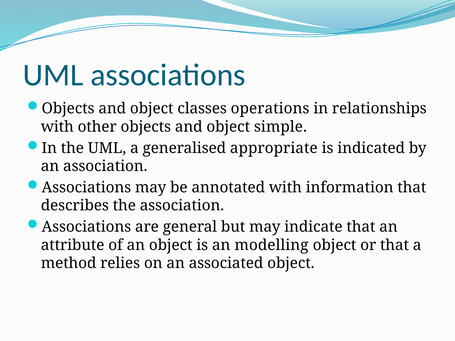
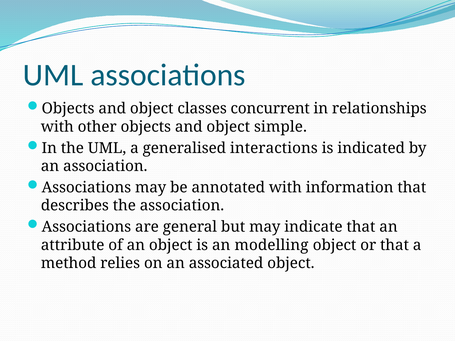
operations: operations -> concurrent (270, 109)
appropriate: appropriate -> interactions (274, 148)
